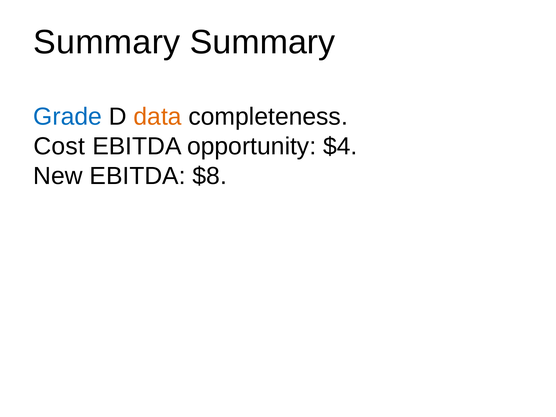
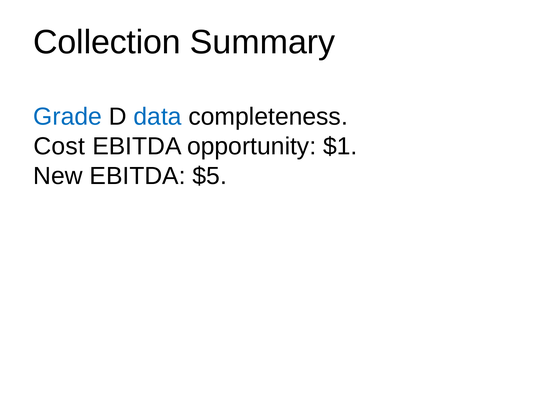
Summary: Summary -> Collection (107, 42)
data colour: orange -> blue (158, 117)
$4: $4 -> $1 (340, 146)
$8: $8 -> $5 (210, 176)
